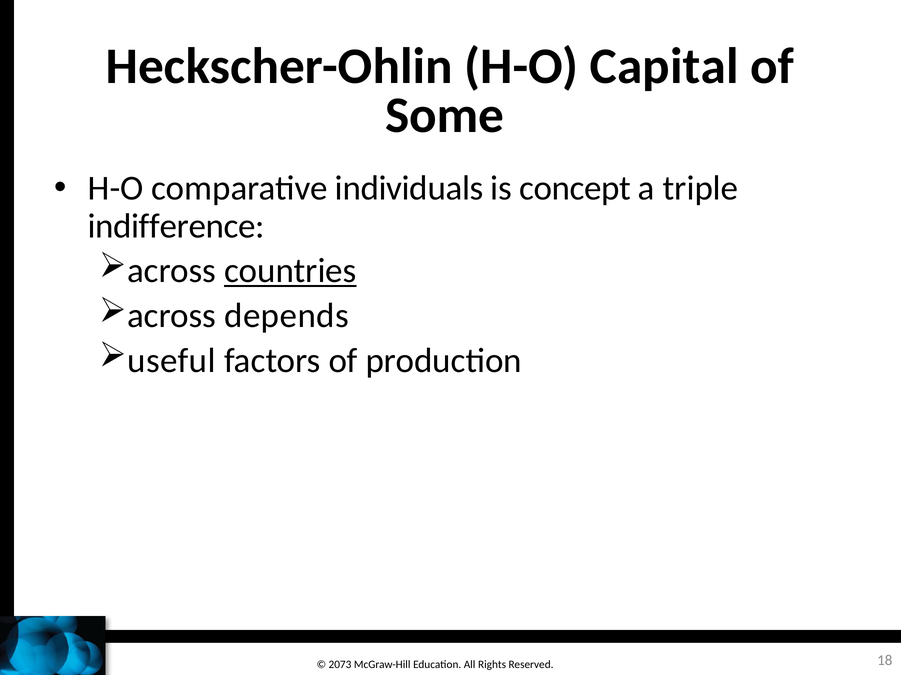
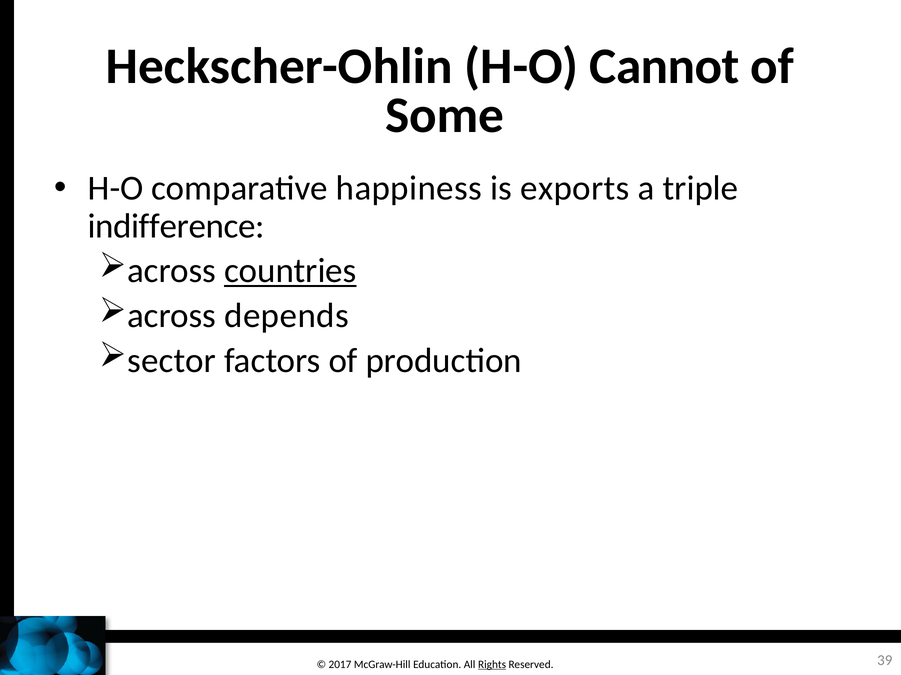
Capital: Capital -> Cannot (665, 66)
individuals: individuals -> happiness (409, 188)
concept: concept -> exports (575, 188)
useful: useful -> sector (172, 361)
2073: 2073 -> 2017 (340, 665)
Rights underline: none -> present (492, 665)
18: 18 -> 39 (885, 661)
